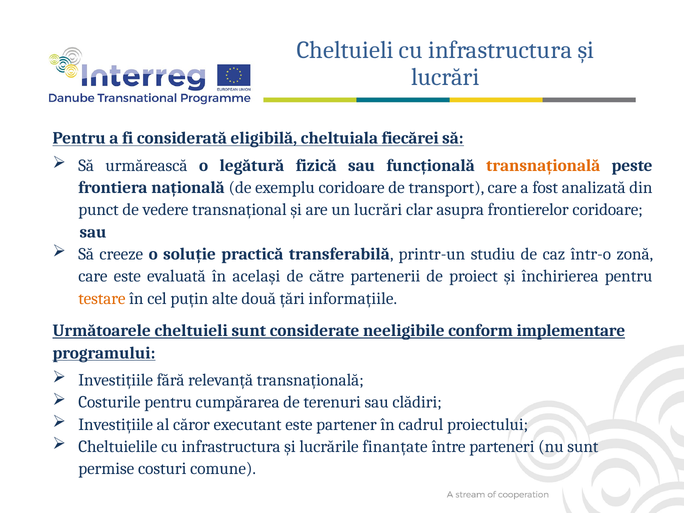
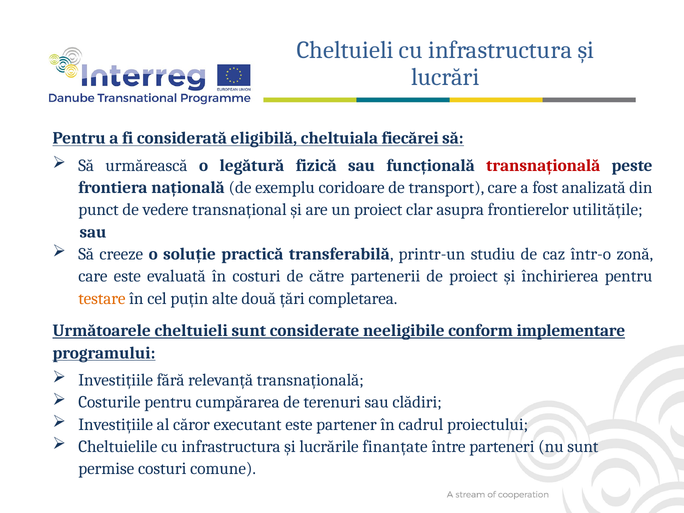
transnațională colour: orange -> red (543, 166)
un lucrări: lucrări -> proiect (378, 210)
frontierelor coridoare: coridoare -> utilitățile (608, 210)
în același: același -> costuri (256, 276)
informațiile: informațiile -> completarea (353, 298)
